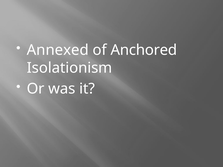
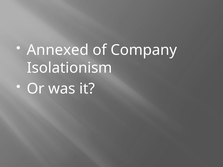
Anchored: Anchored -> Company (144, 50)
